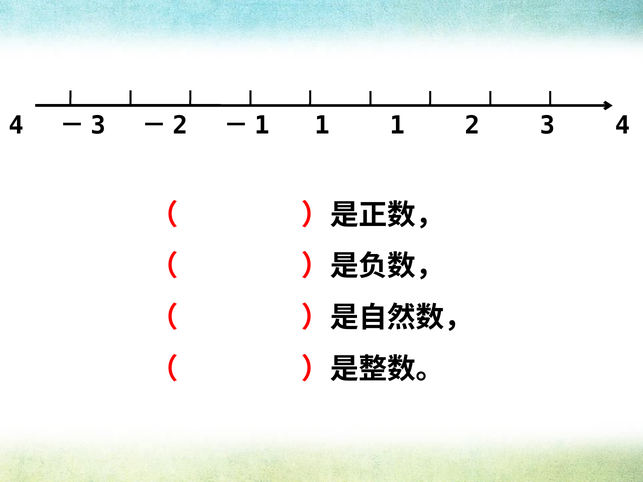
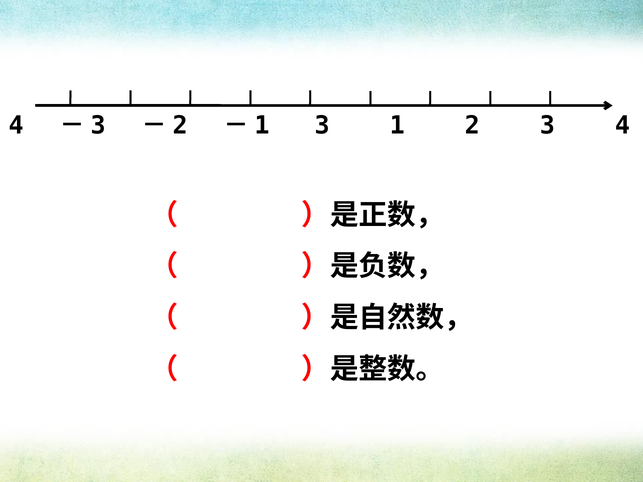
－1 1: 1 -> 3 (322, 125)
